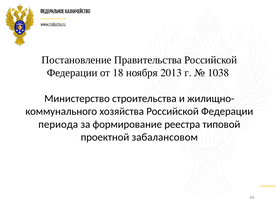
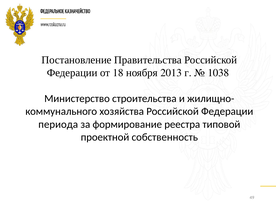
забалансовом: забалансовом -> собственность (165, 137)
